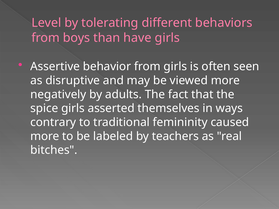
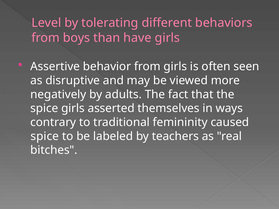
more: more -> spice (45, 136)
